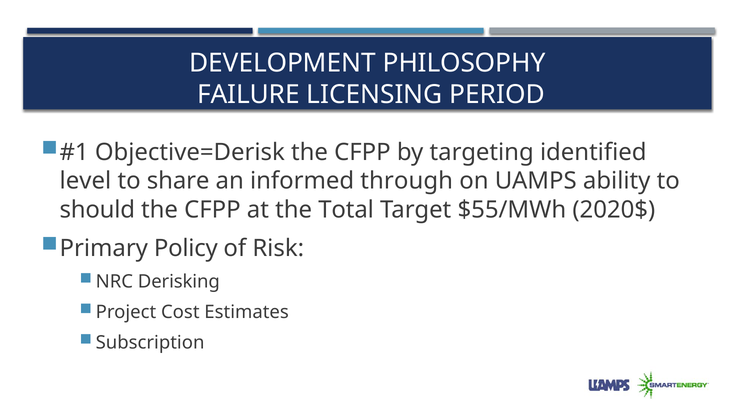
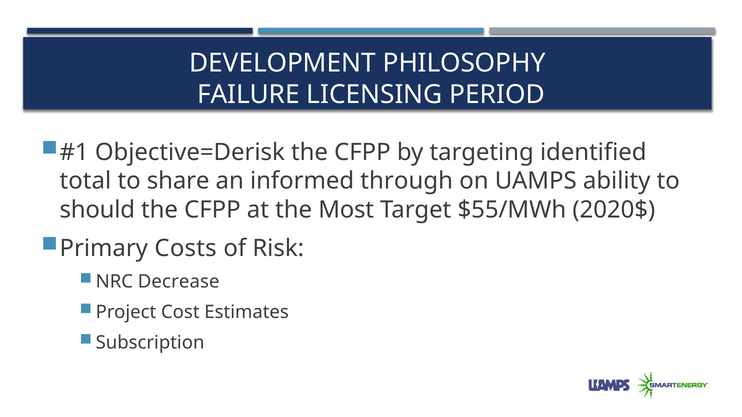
level: level -> total (85, 181)
Total: Total -> Most (346, 210)
Policy: Policy -> Costs (186, 248)
Derisking: Derisking -> Decrease (179, 282)
